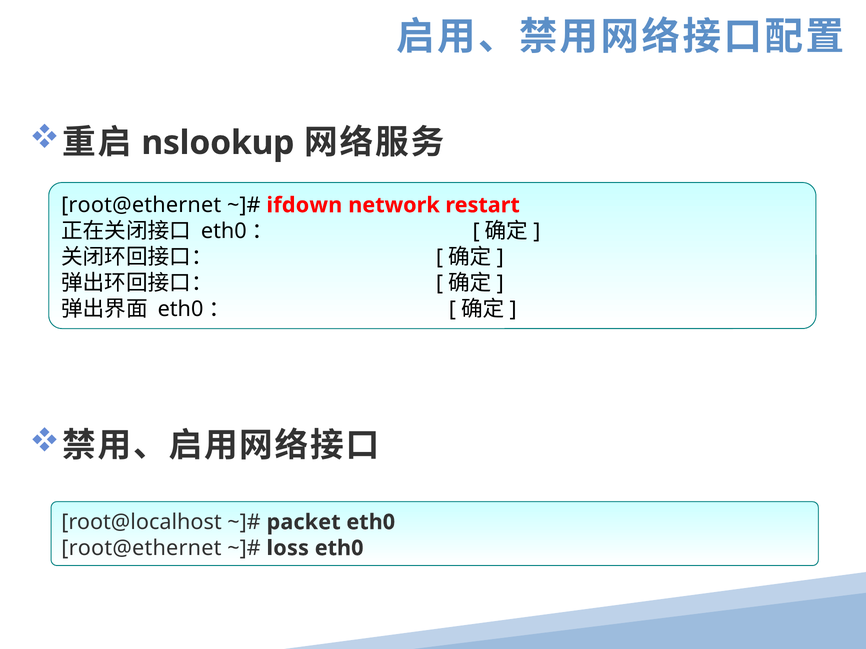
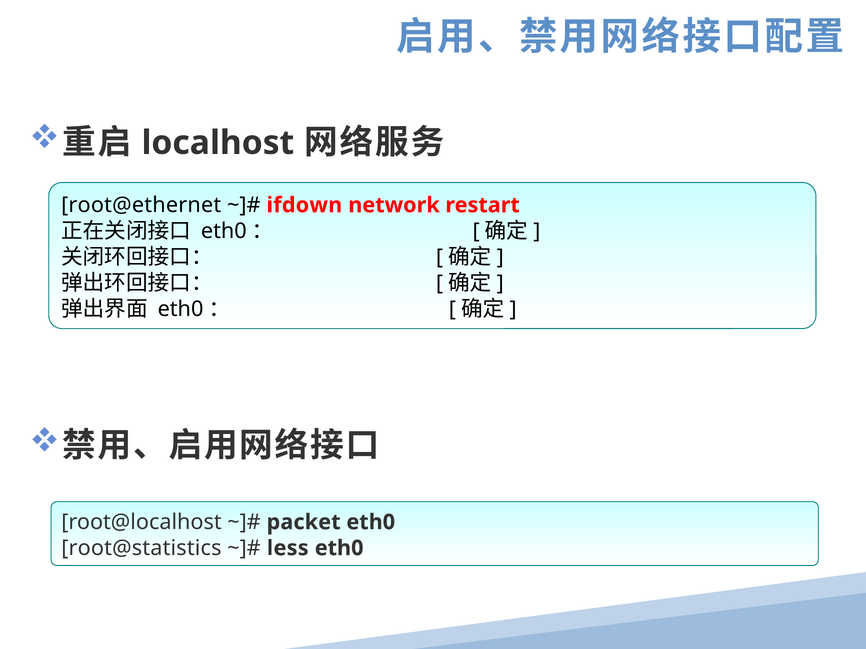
nslookup: nslookup -> localhost (218, 143)
root@ethernet: root@ethernet -> root@statistics (141, 548)
loss: loss -> less (288, 548)
